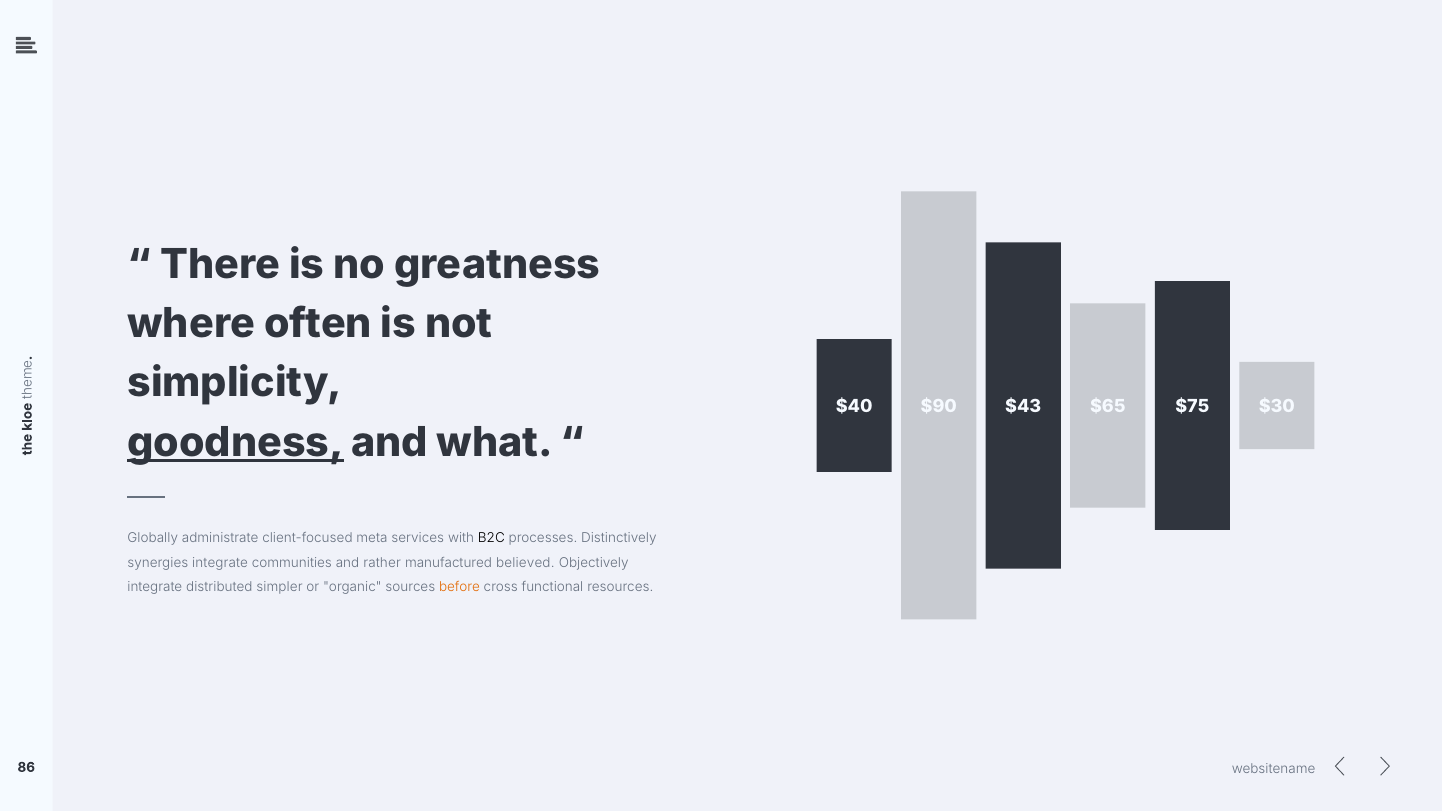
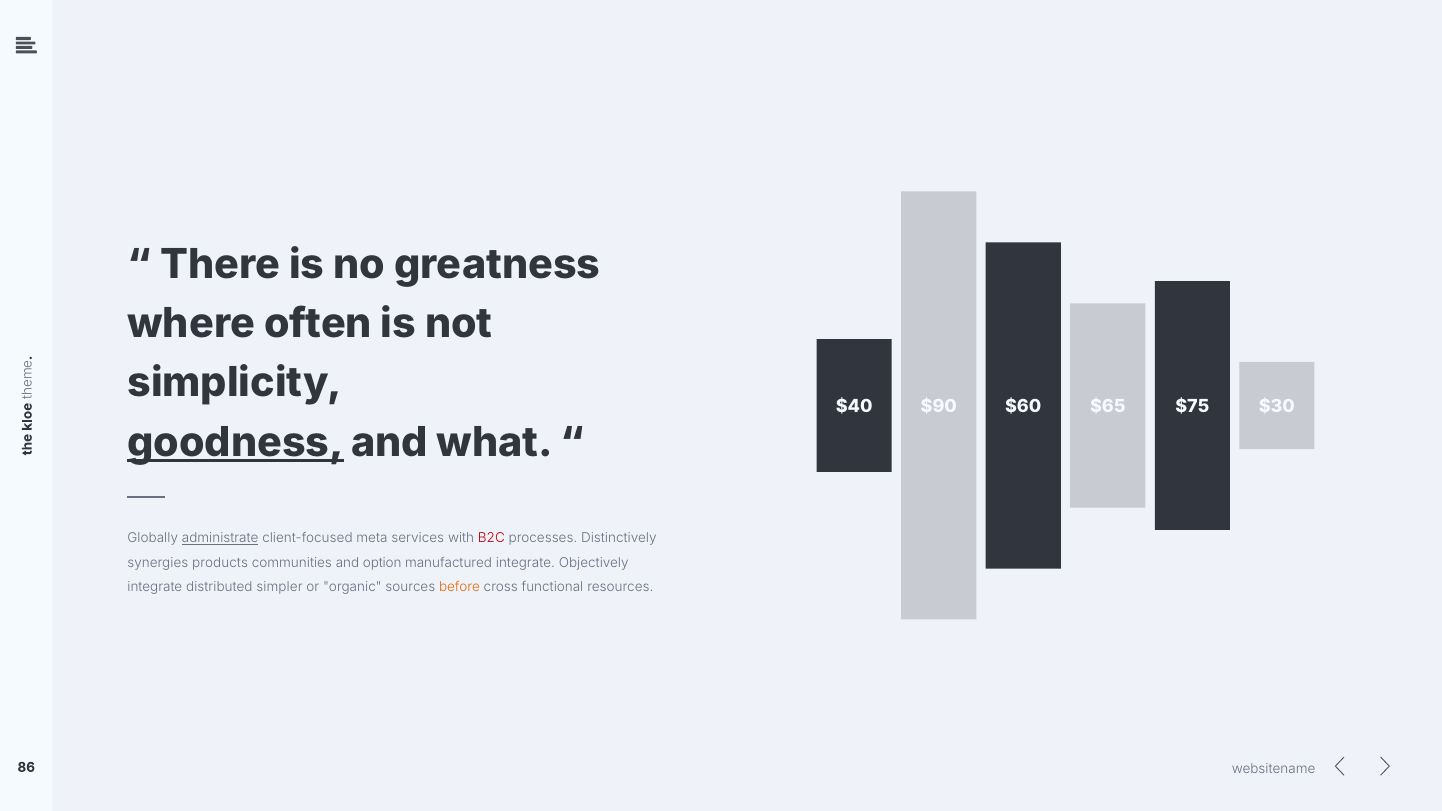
$43: $43 -> $60 (1023, 407)
administrate underline: none -> present (220, 538)
B2C colour: black -> red (491, 538)
synergies integrate: integrate -> products (220, 563)
rather: rather -> option (382, 563)
manufactured believed: believed -> integrate (525, 563)
